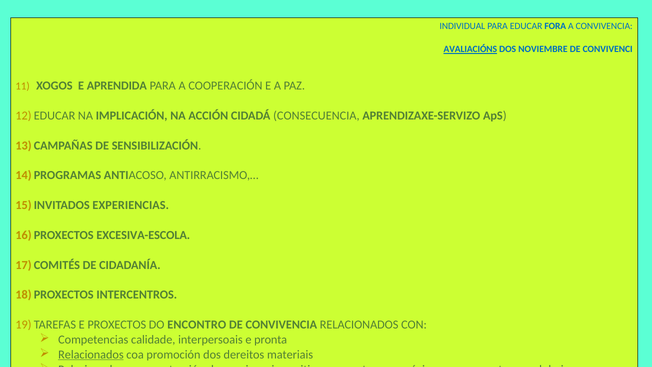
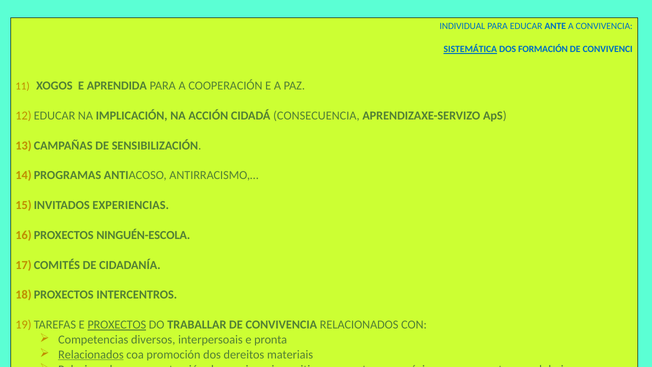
FORA: FORA -> ANTE (555, 26)
AVALIACIÓNS: AVALIACIÓNS -> SISTEMÁTICA (470, 49)
NOVIEMBRE: NOVIEMBRE -> FORMACIÓN (543, 49)
EXCESIVA-ESCOLA: EXCESIVA-ESCOLA -> NINGUÉN-ESCOLA (143, 235)
PROXECTOS underline: none -> present (117, 325)
ENCONTRO: ENCONTRO -> TRABALLAR (197, 325)
calidade: calidade -> diversos (153, 339)
